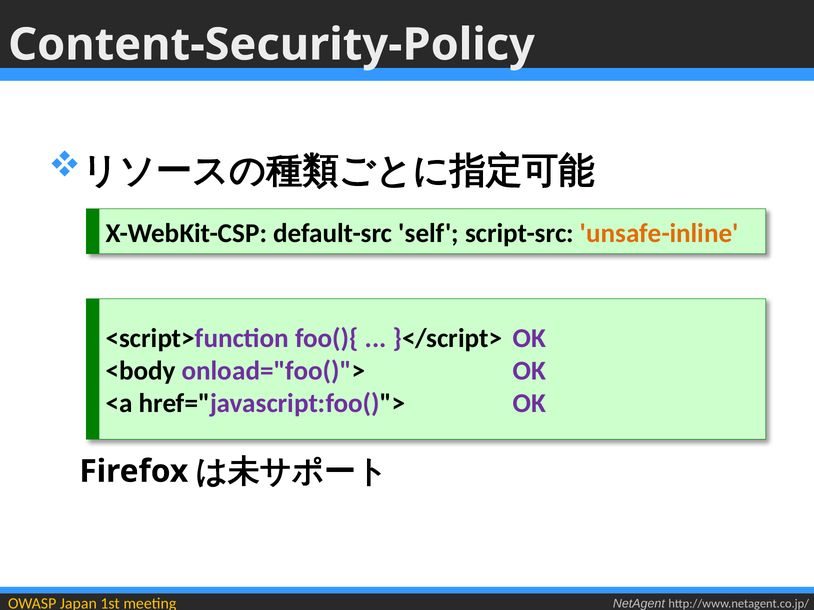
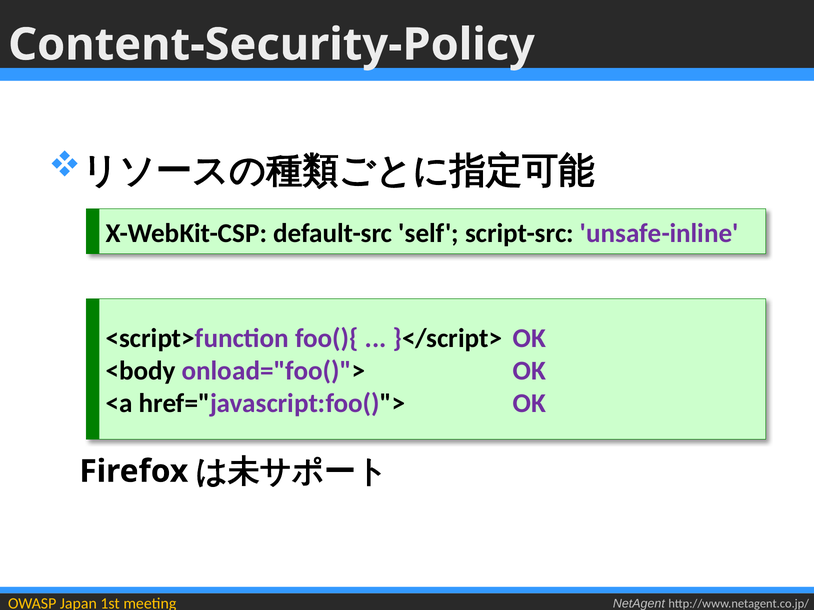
unsafe-inline colour: orange -> purple (659, 233)
